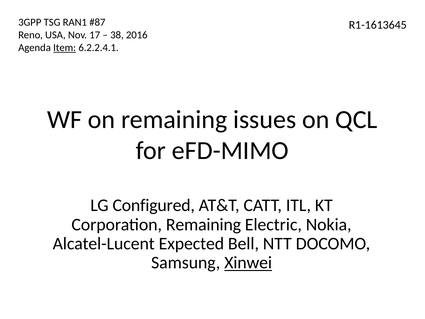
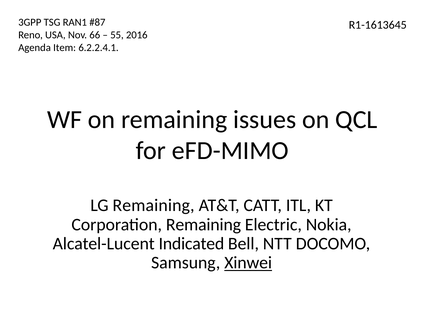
17: 17 -> 66 (95, 35)
38: 38 -> 55 (117, 35)
Item underline: present -> none (65, 48)
LG Configured: Configured -> Remaining (154, 205)
Expected: Expected -> Indicated (191, 243)
